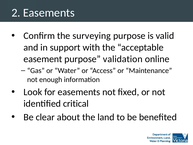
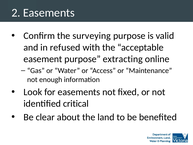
support: support -> refused (65, 47)
validation: validation -> extracting (123, 59)
